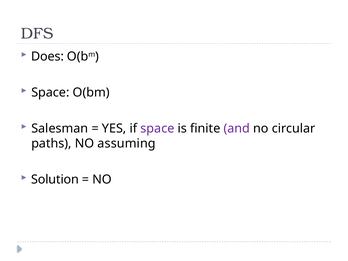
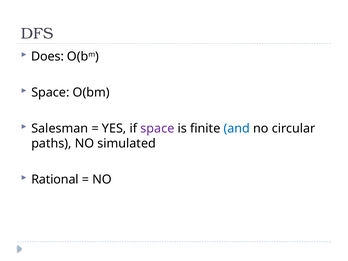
and colour: purple -> blue (237, 128)
assuming: assuming -> simulated (127, 144)
Solution: Solution -> Rational (55, 179)
